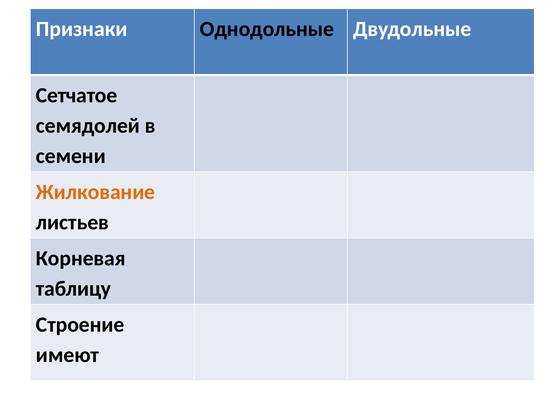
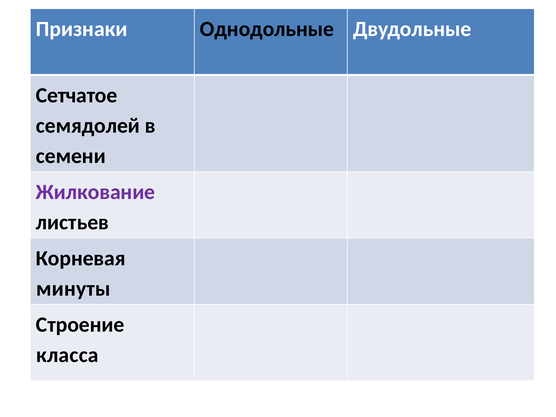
Жилкование colour: orange -> purple (96, 192)
таблицу: таблицу -> минуты (73, 289)
имеют: имеют -> класса (67, 355)
